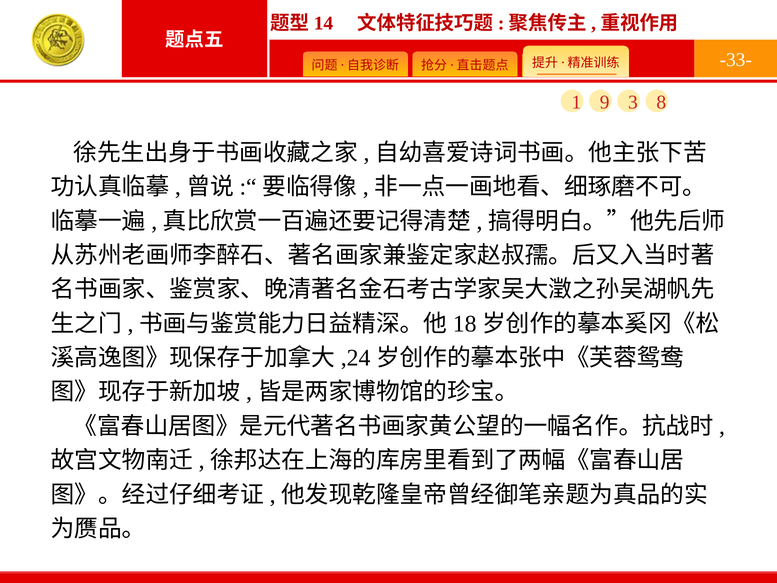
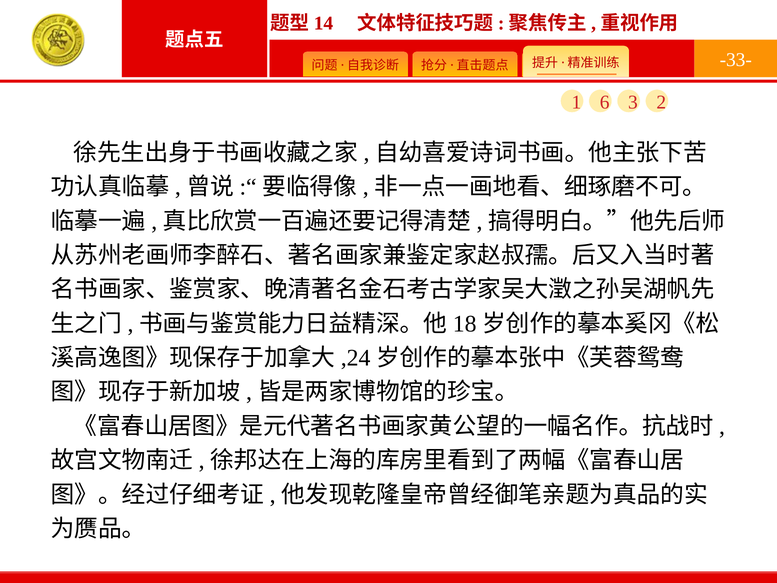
9: 9 -> 6 (605, 102)
8: 8 -> 2 (661, 102)
